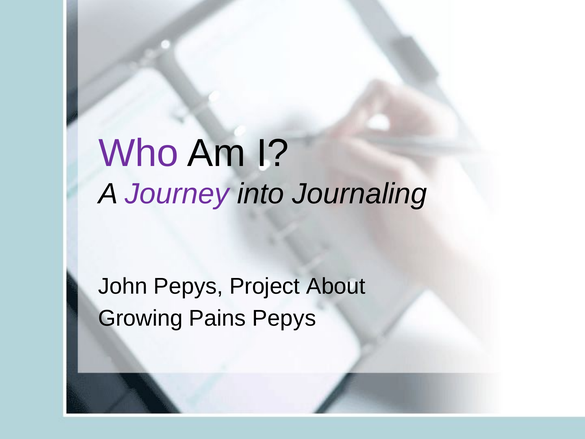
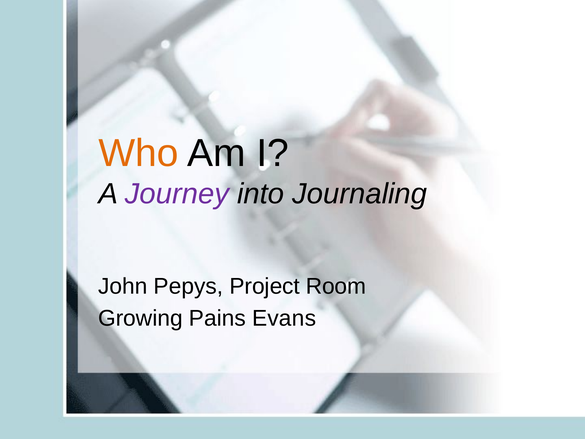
Who colour: purple -> orange (139, 153)
About: About -> Room (336, 286)
Pains Pepys: Pepys -> Evans (284, 318)
